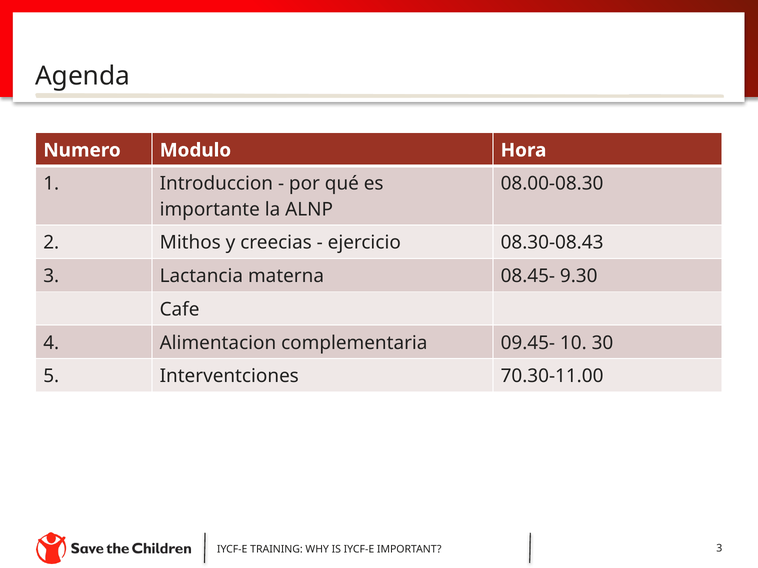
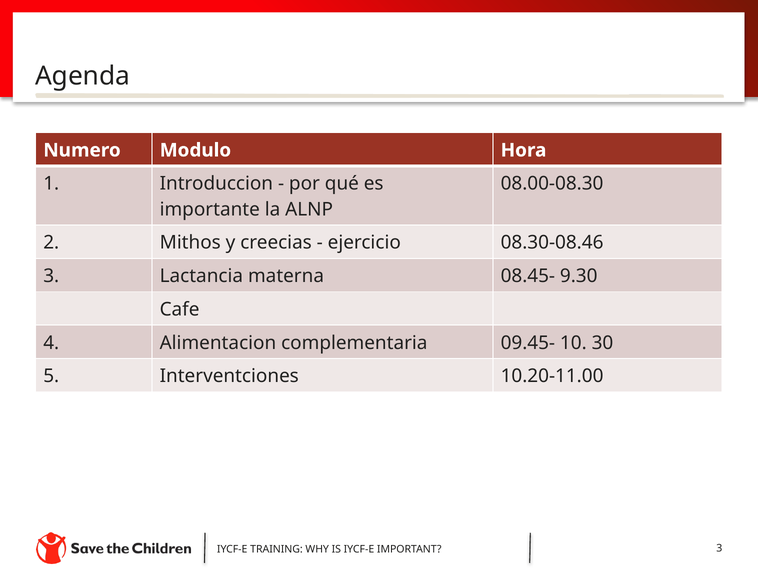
08.30-08.43: 08.30-08.43 -> 08.30-08.46 (552, 243)
70.30-11.00: 70.30-11.00 -> 10.20-11.00 (552, 377)
